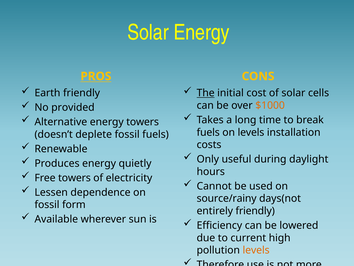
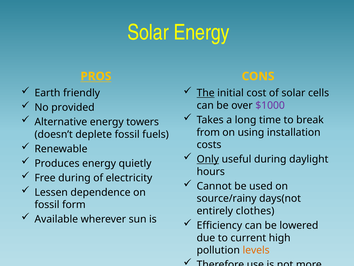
$1000 colour: orange -> purple (270, 105)
fuels: fuels -> from (208, 132)
on levels: levels -> using (251, 132)
Only underline: none -> present (208, 159)
Free towers: towers -> during (74, 178)
entirely friendly: friendly -> clothes (255, 211)
